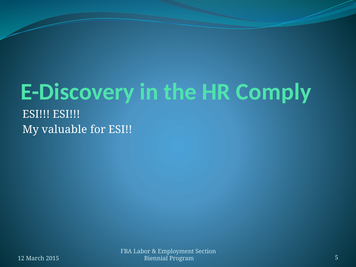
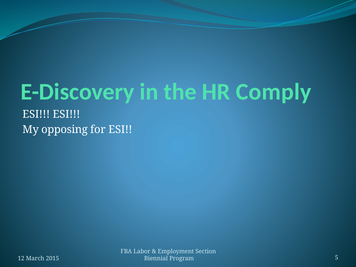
valuable: valuable -> opposing (64, 130)
